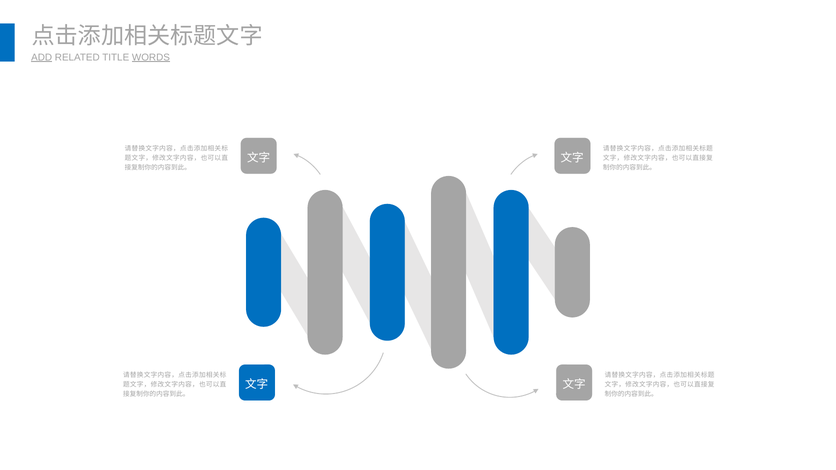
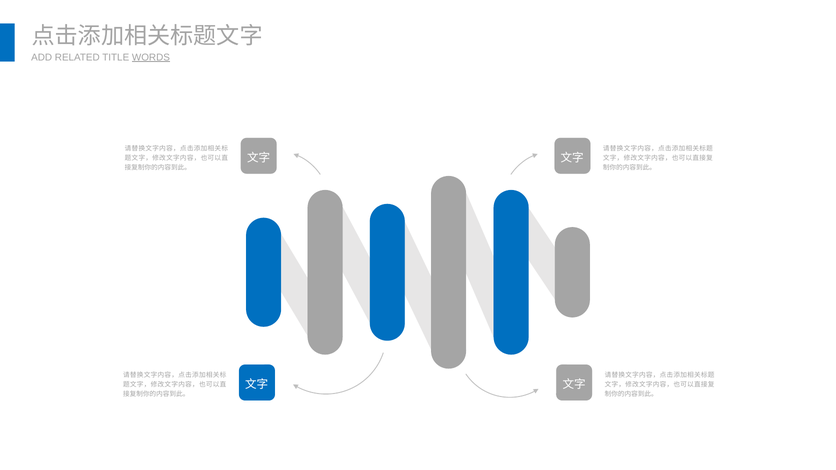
ADD underline: present -> none (42, 57)
